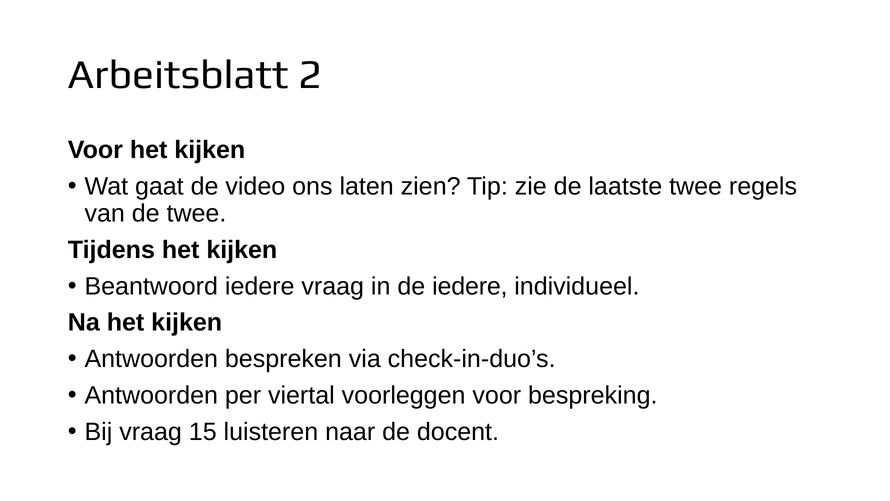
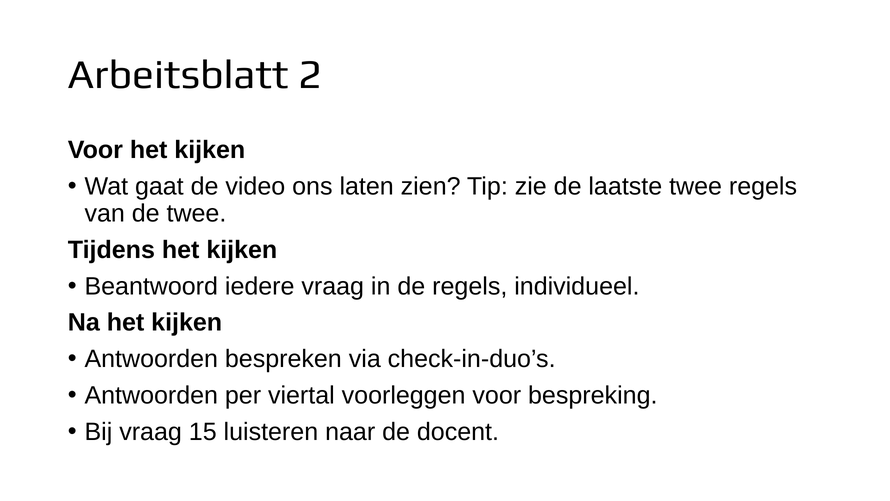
de iedere: iedere -> regels (470, 286)
